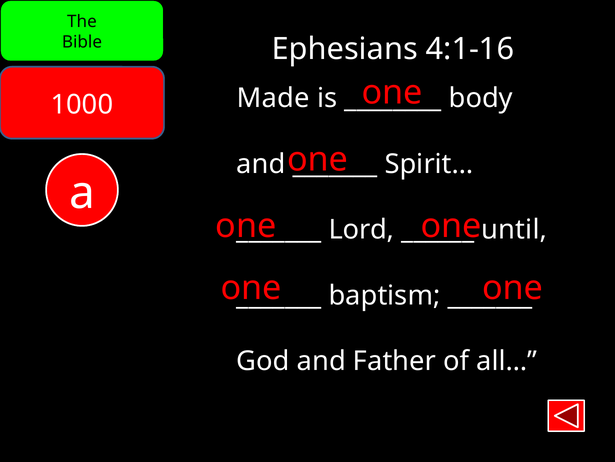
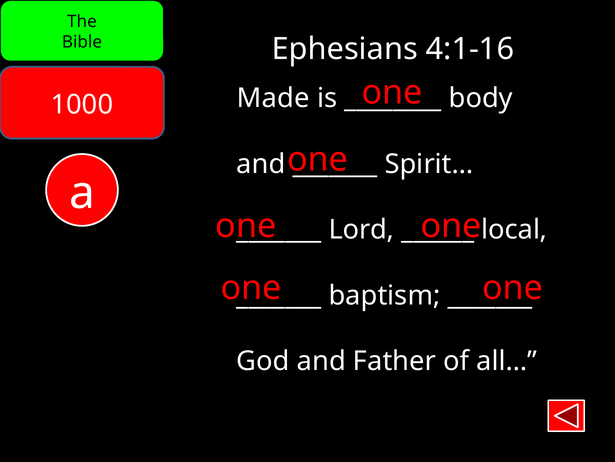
until: until -> local (514, 229)
